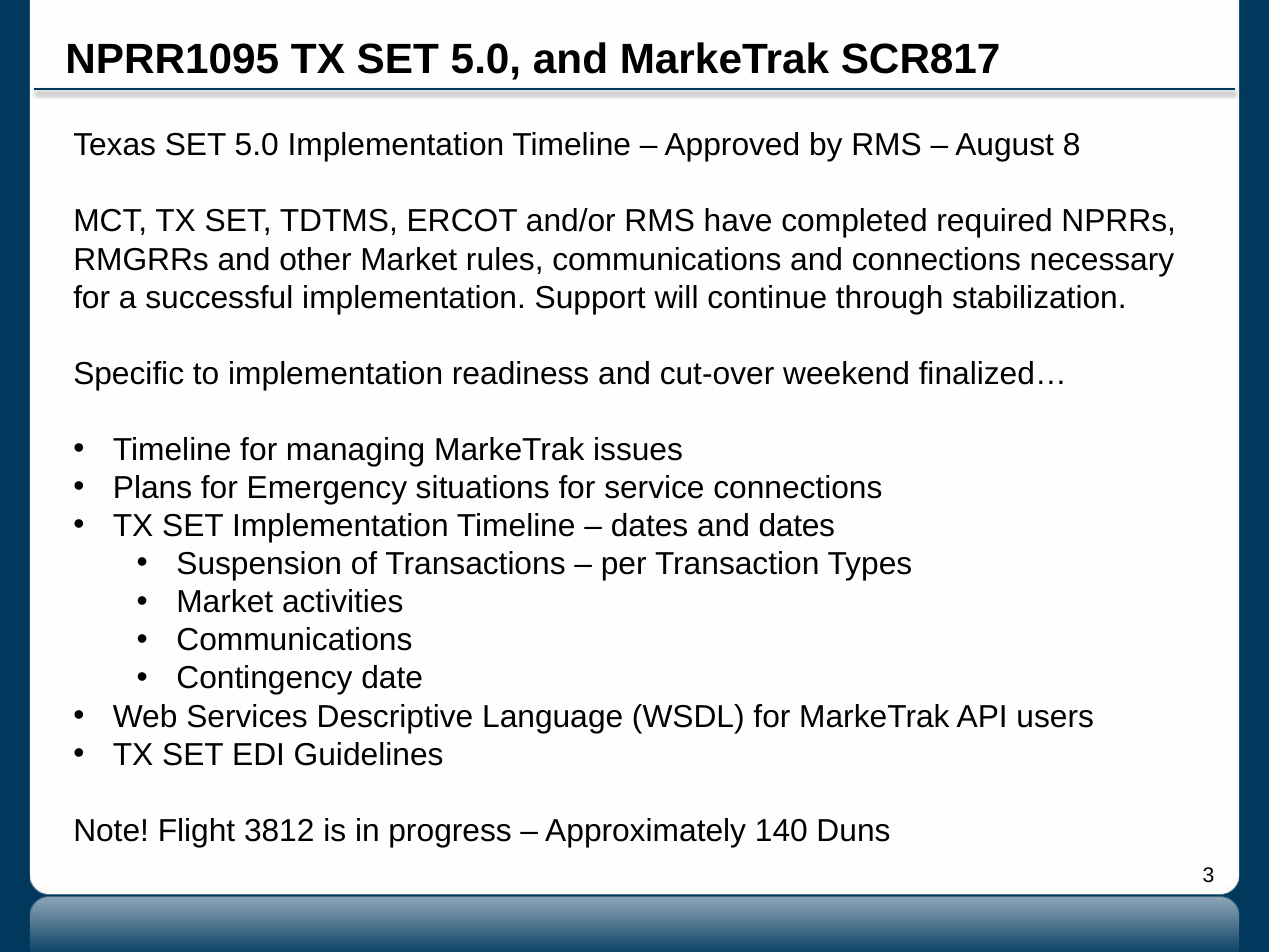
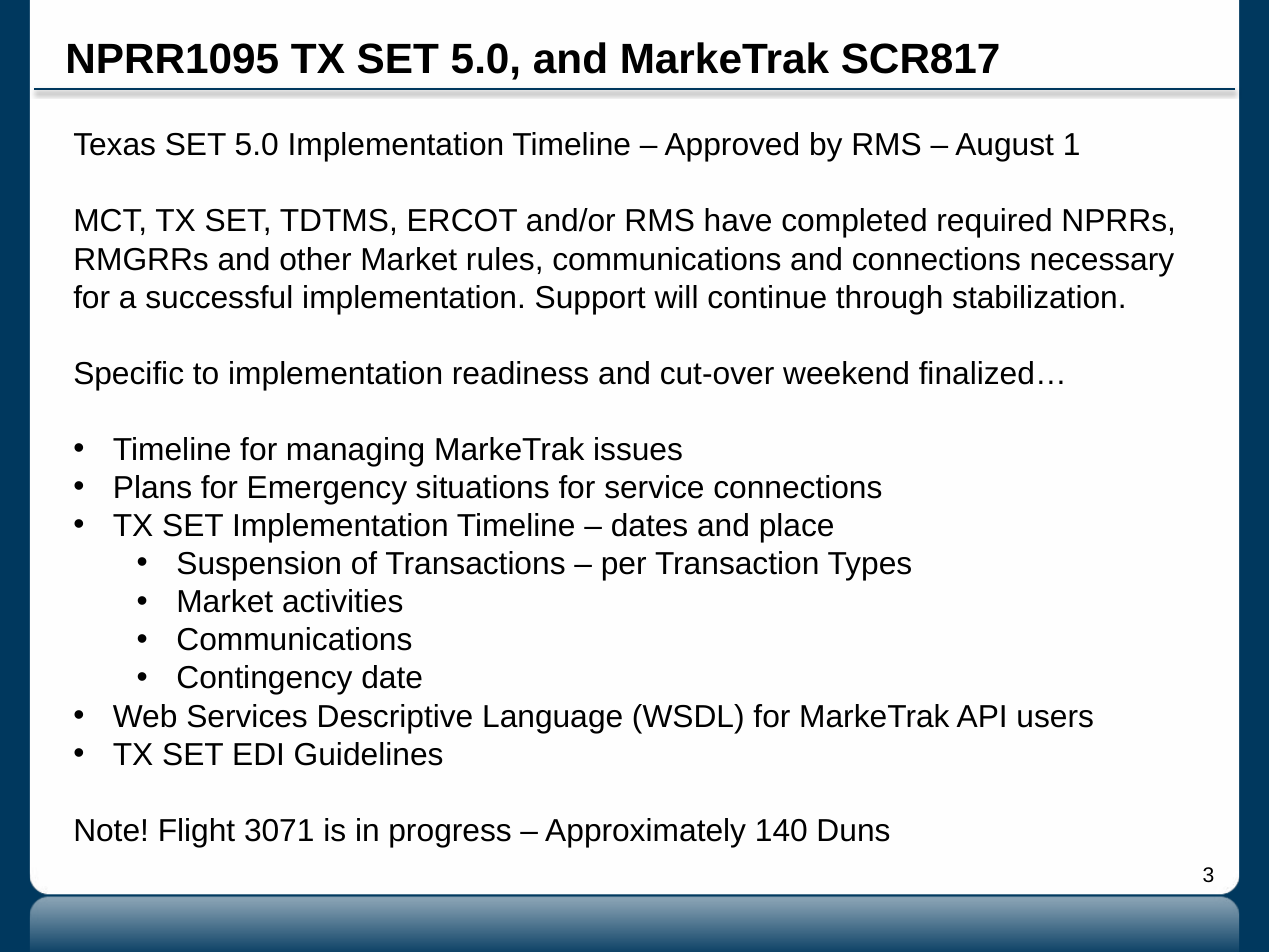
8: 8 -> 1 (1072, 145)
and dates: dates -> place (797, 526)
3812: 3812 -> 3071 (279, 831)
